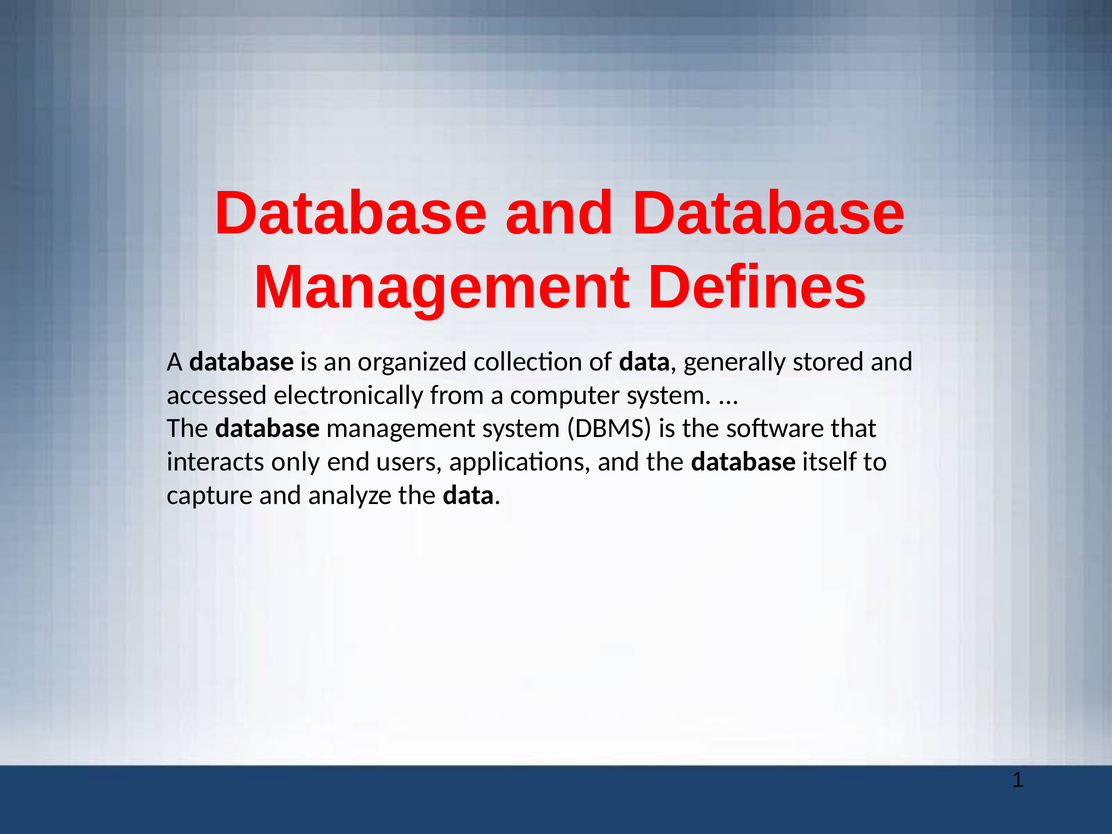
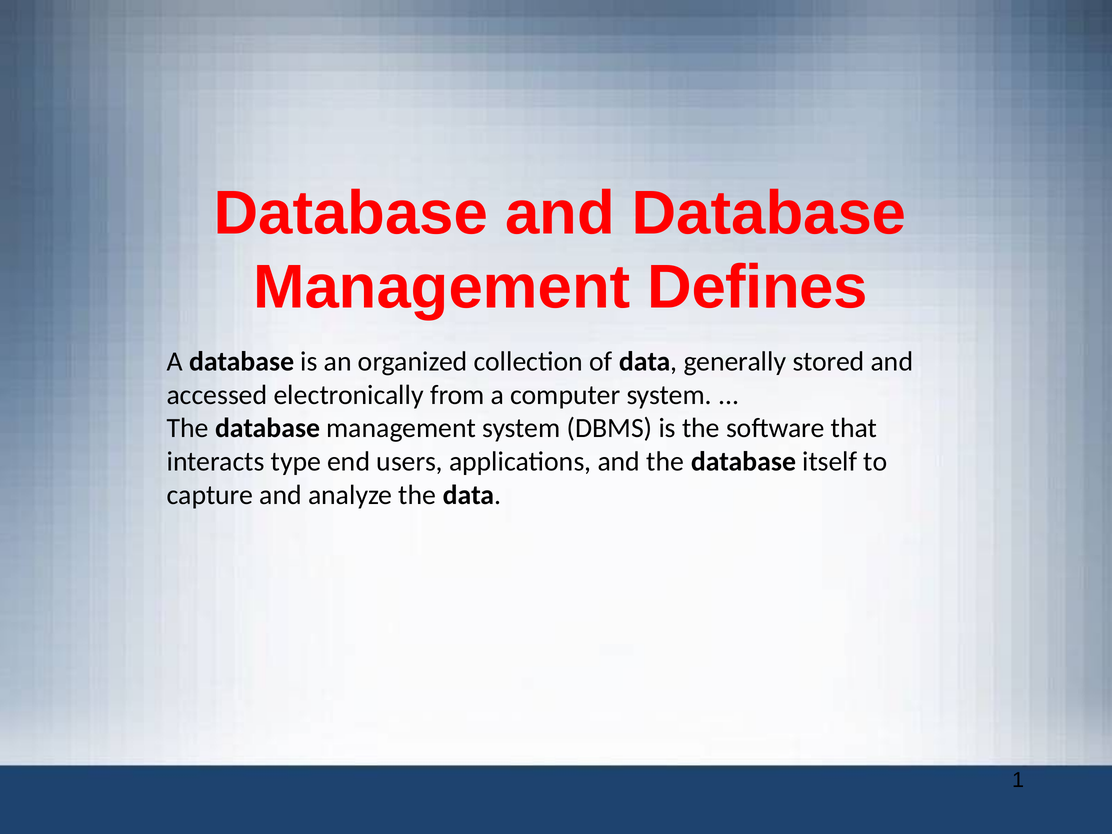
only: only -> type (296, 462)
